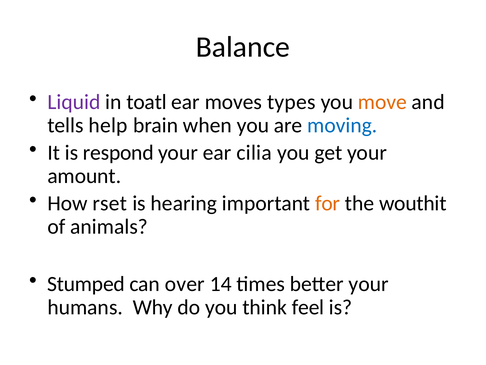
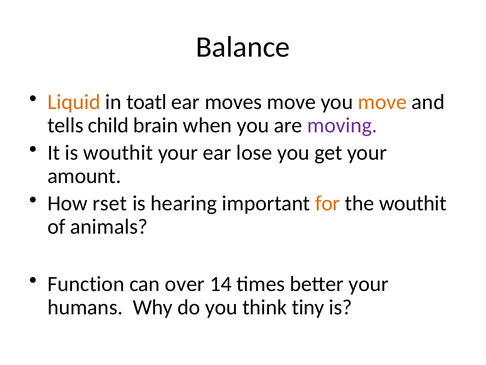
Liquid colour: purple -> orange (74, 102)
moves types: types -> move (291, 102)
help: help -> child (108, 125)
moving colour: blue -> purple (342, 125)
is respond: respond -> wouthit (118, 153)
cilia: cilia -> lose (254, 153)
Stumped: Stumped -> Function (86, 283)
feel: feel -> tiny (308, 307)
